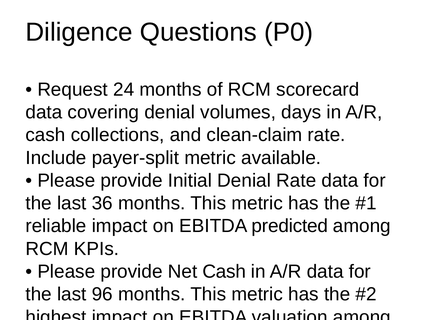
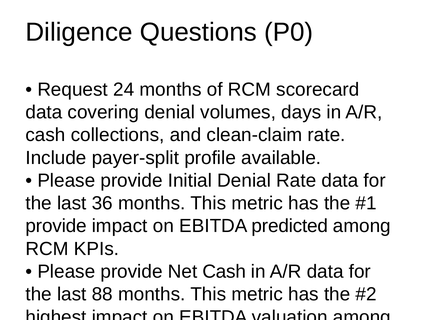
payer-split metric: metric -> profile (210, 158)
reliable: reliable -> provide (56, 226)
96: 96 -> 88 (102, 294)
